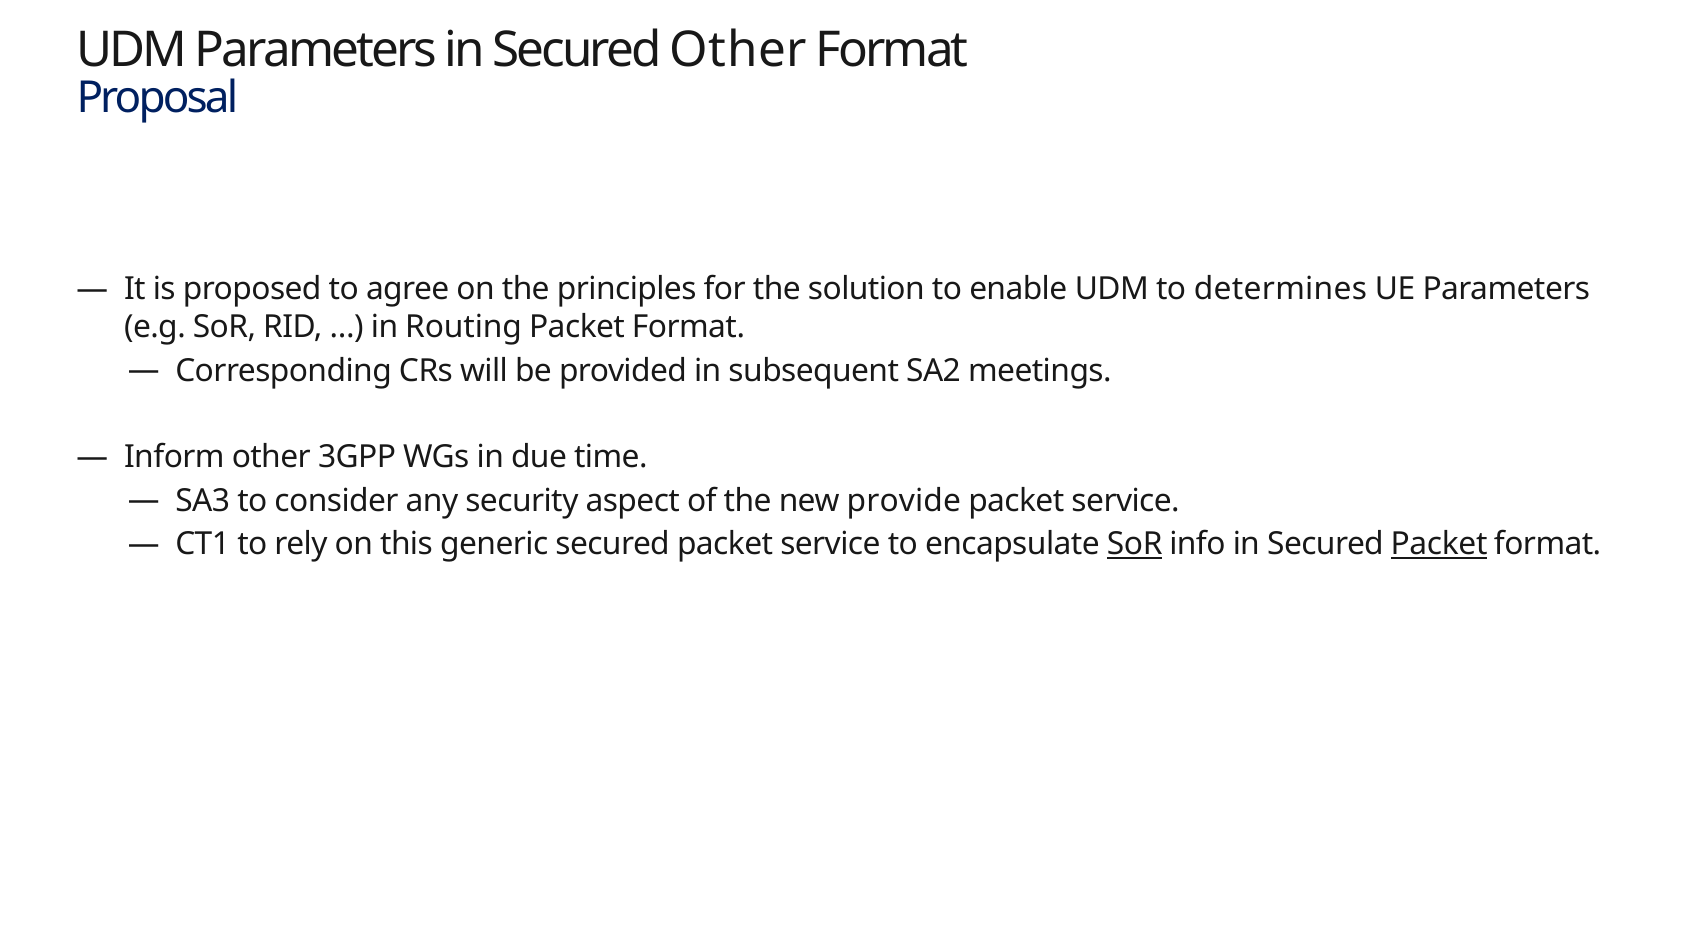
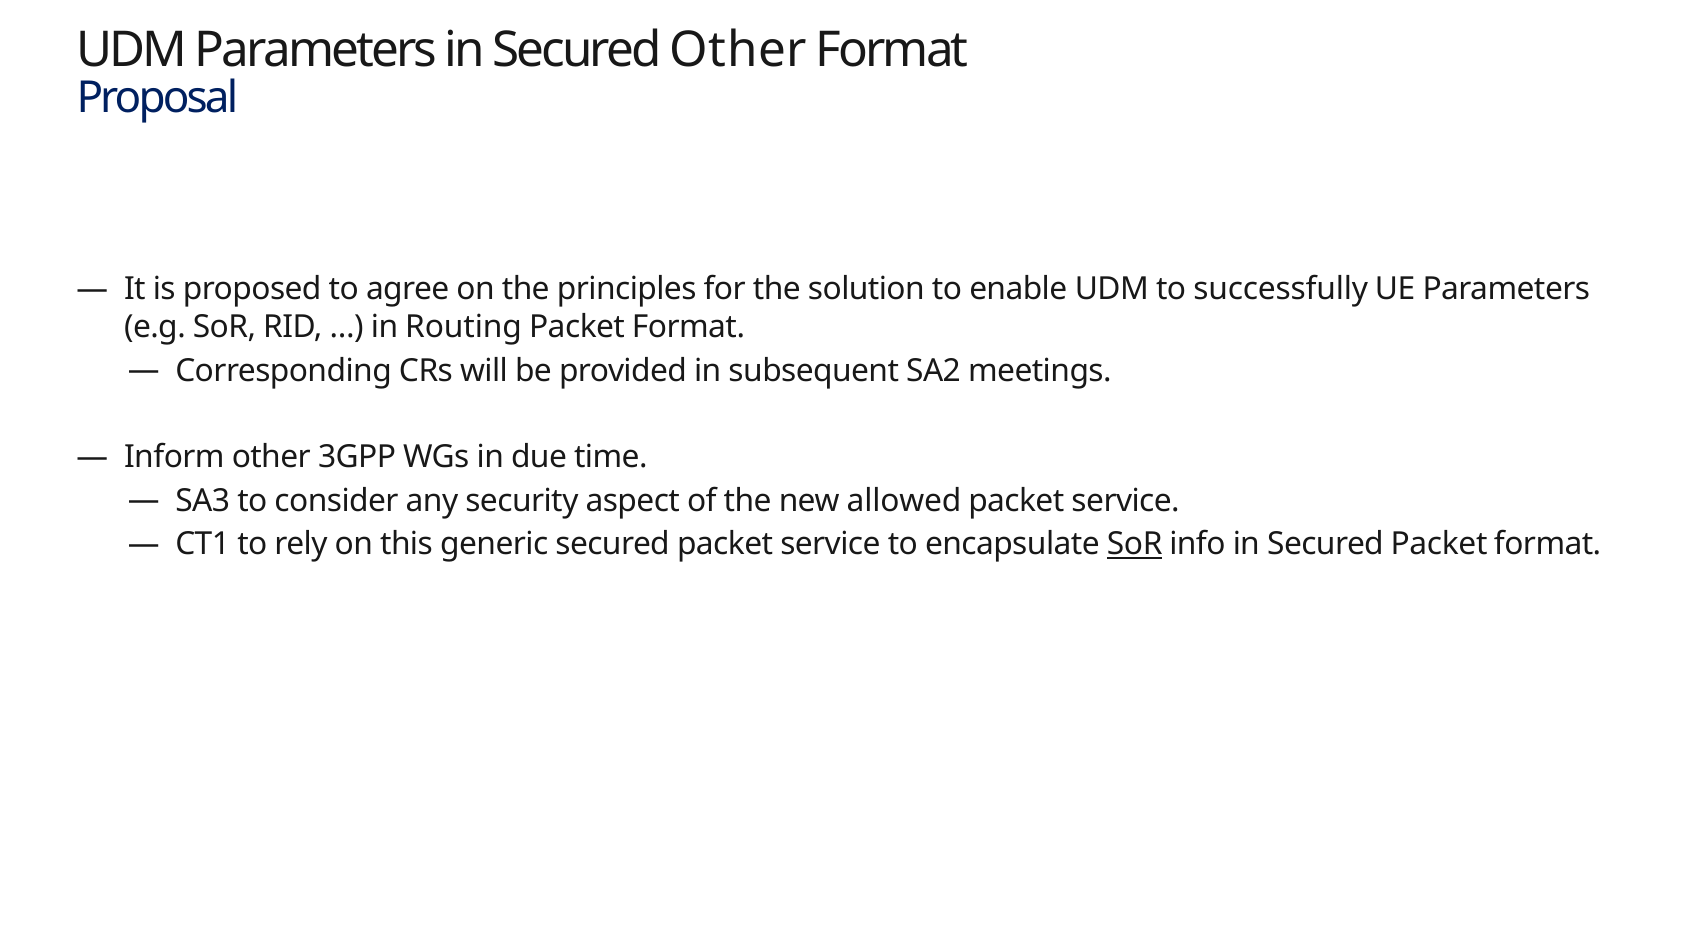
determines: determines -> successfully (1281, 289)
provide: provide -> allowed (904, 501)
Packet underline: present -> none (1439, 544)
